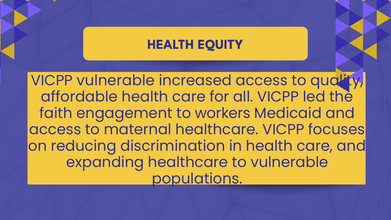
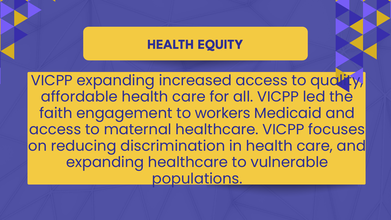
VICPP vulnerable: vulnerable -> expanding (116, 81)
